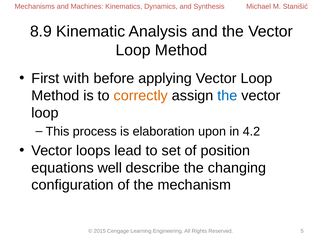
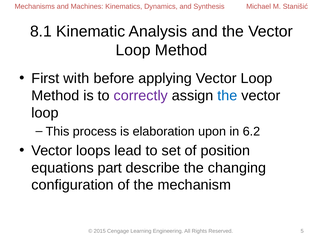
8.9: 8.9 -> 8.1 (41, 31)
correctly colour: orange -> purple (141, 96)
4.2: 4.2 -> 6.2 (251, 132)
well: well -> part (110, 168)
